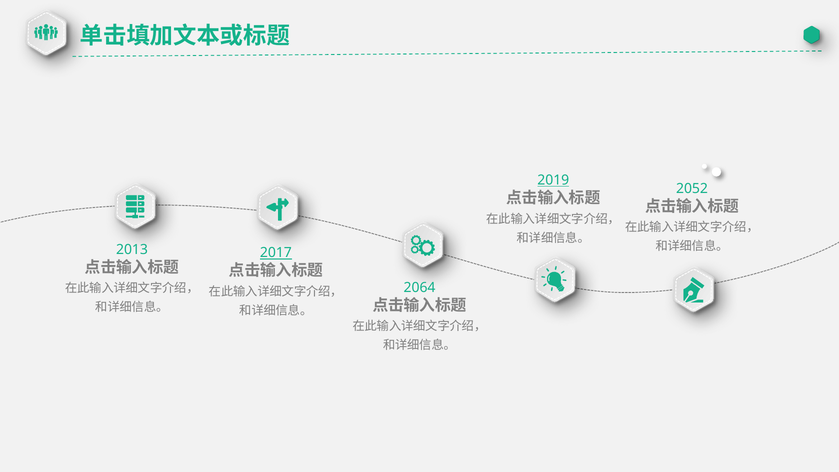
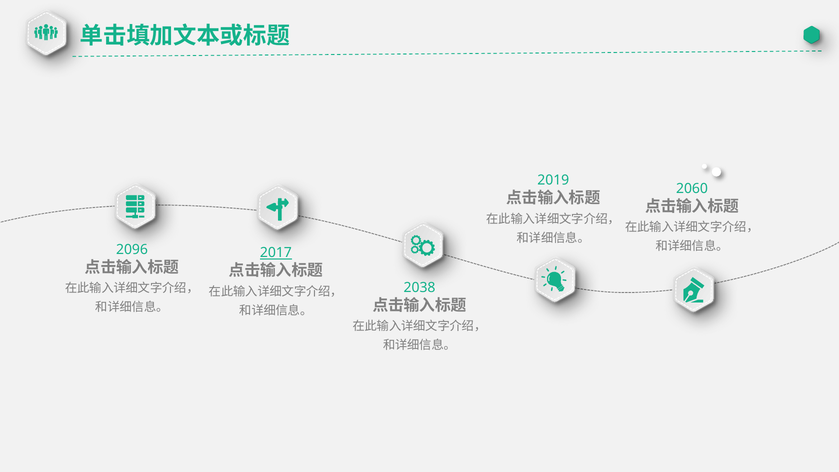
2019 underline: present -> none (553, 180)
2052: 2052 -> 2060 (692, 188)
2013: 2013 -> 2096 (132, 250)
2064: 2064 -> 2038 (420, 287)
